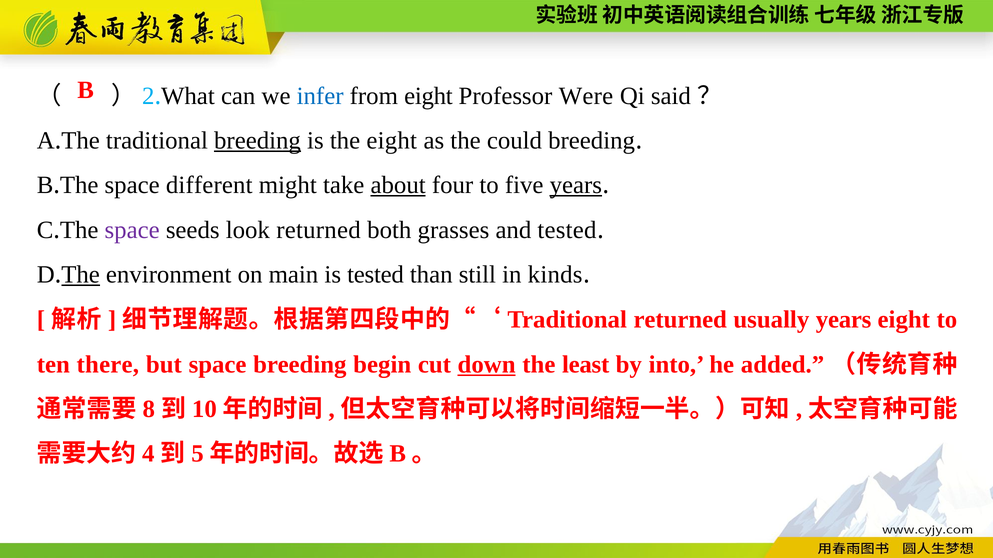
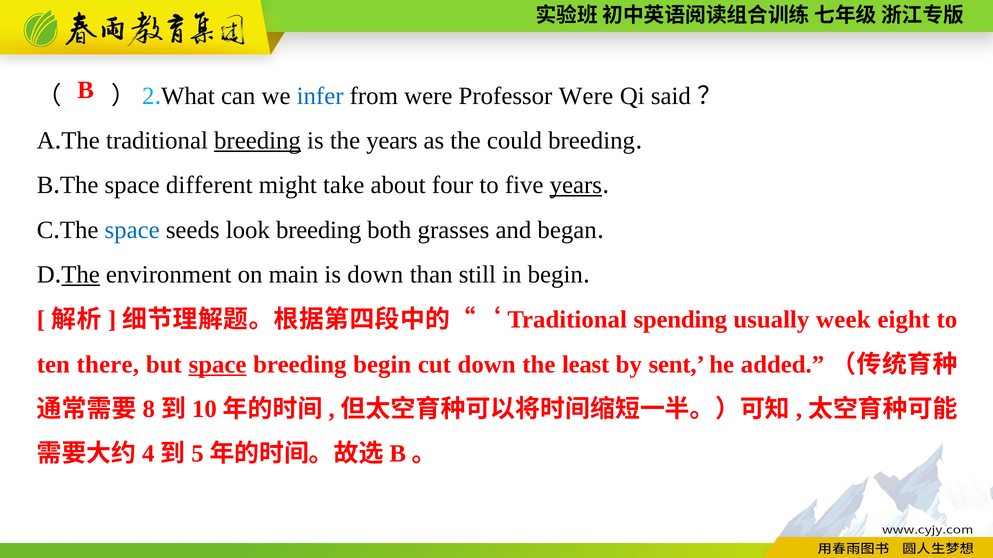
from eight: eight -> were (428, 96)
the eight: eight -> years (392, 141)
about underline: present -> none (398, 185)
space colour: purple -> blue (132, 230)
look returned: returned -> breeding (319, 230)
and tested: tested -> began (567, 230)
is tested: tested -> down (375, 275)
in kinds: kinds -> begin (555, 275)
Traditional returned: returned -> spending (680, 320)
usually years: years -> week (843, 320)
space underline: none -> present (218, 365)
down underline: present -> none (487, 365)
into: into -> sent (677, 365)
